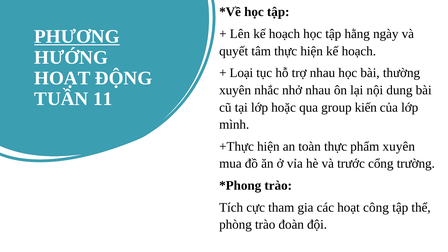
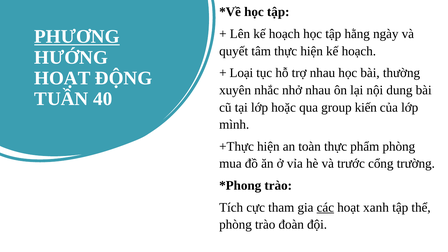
11: 11 -> 40 (103, 99)
phẩm xuyên: xuyên -> phòng (399, 146)
các underline: none -> present (325, 207)
công: công -> xanh (376, 207)
